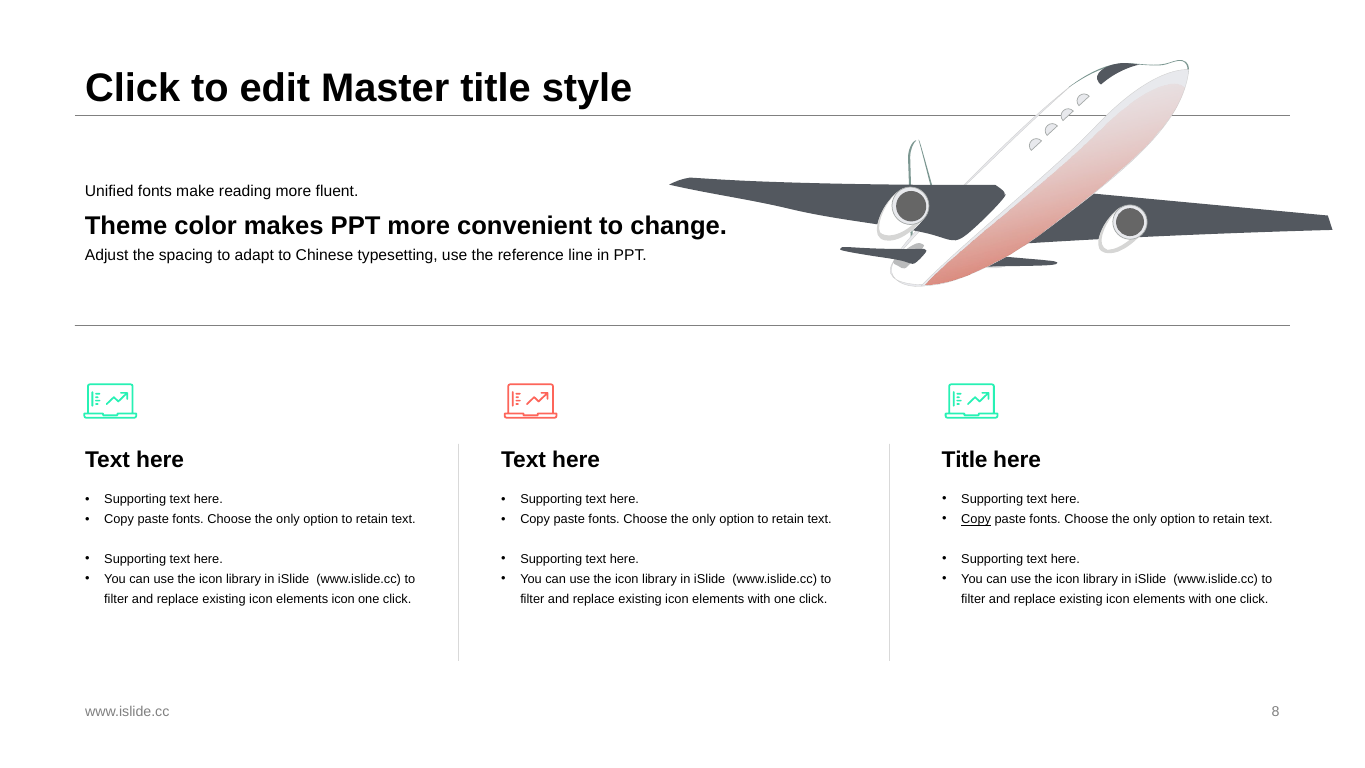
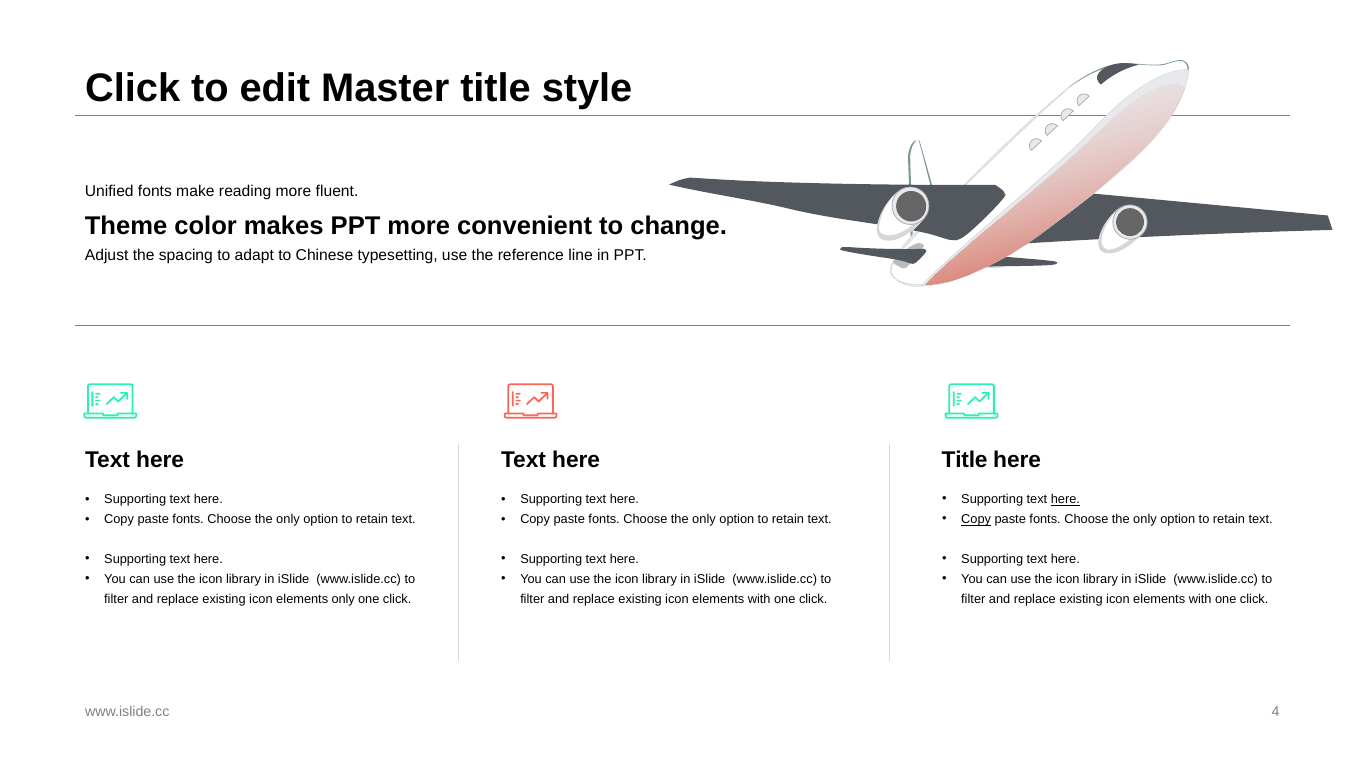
here underline: none -> present (1065, 499)
elements icon: icon -> only (343, 599)
8: 8 -> 4 (1276, 711)
